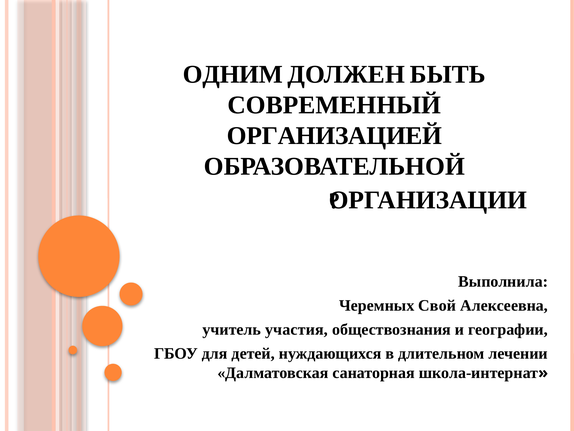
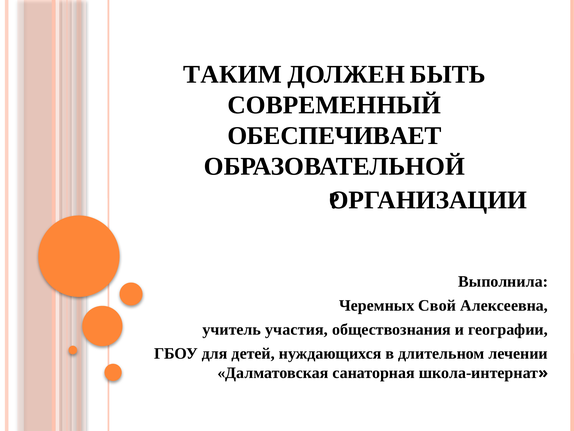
ОДНИМ: ОДНИМ -> ТАКИМ (233, 74)
ОРГАНИЗАЦИЕЙ: ОРГАНИЗАЦИЕЙ -> ОБЕСПЕЧИВАЕТ (335, 136)
